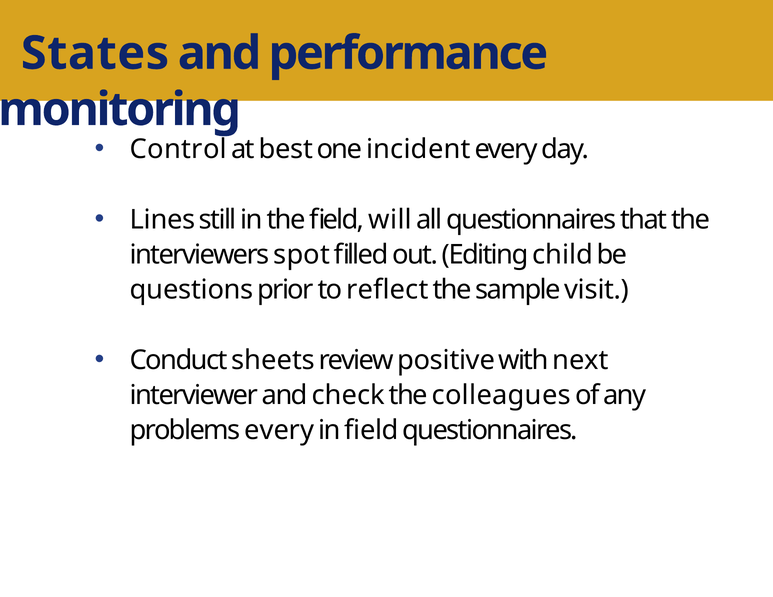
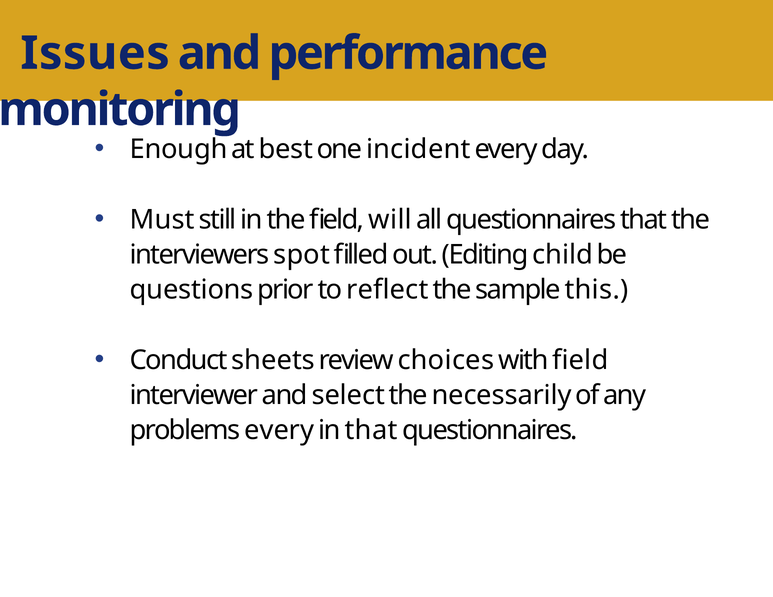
States: States -> Issues (95, 53)
Control: Control -> Enough (179, 149)
Lines: Lines -> Must (162, 220)
visit: visit -> this (596, 290)
positive: positive -> choices (446, 360)
with next: next -> field (580, 360)
check: check -> select (348, 395)
colleagues: colleagues -> necessarily (502, 395)
in field: field -> that (371, 431)
